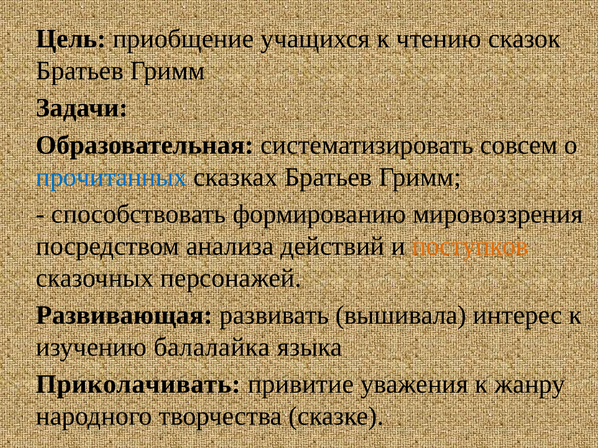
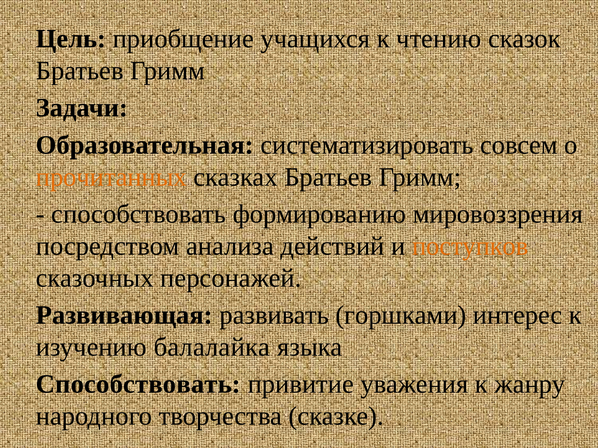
прочитанных colour: blue -> orange (111, 177)
вышивала: вышивала -> горшками (401, 315)
Приколачивать: Приколачивать -> Способствовать (138, 385)
